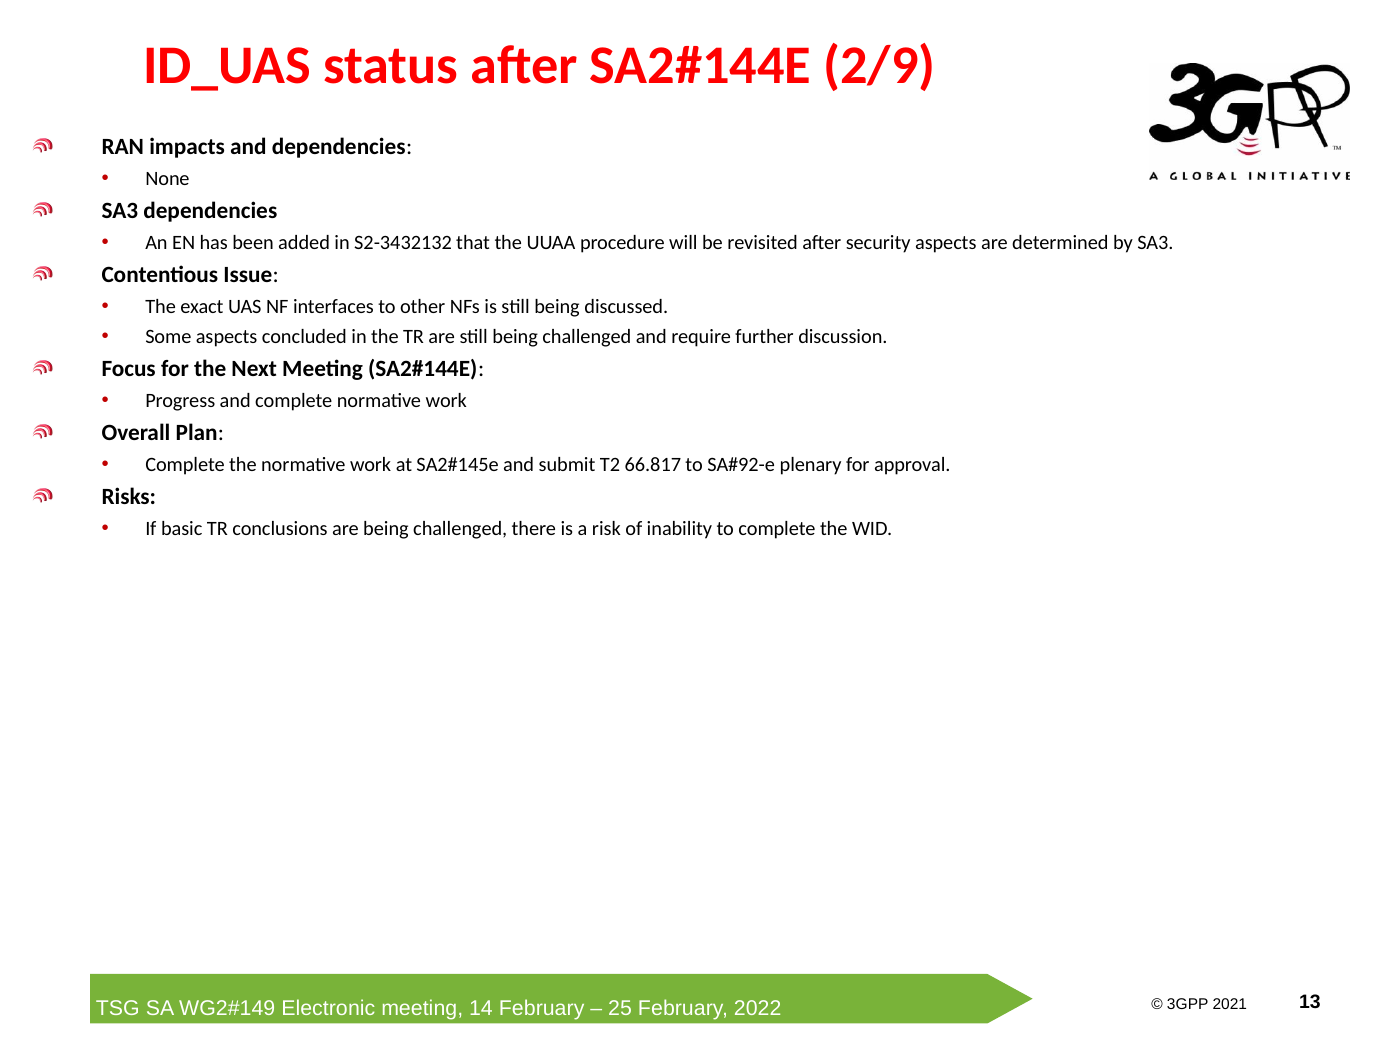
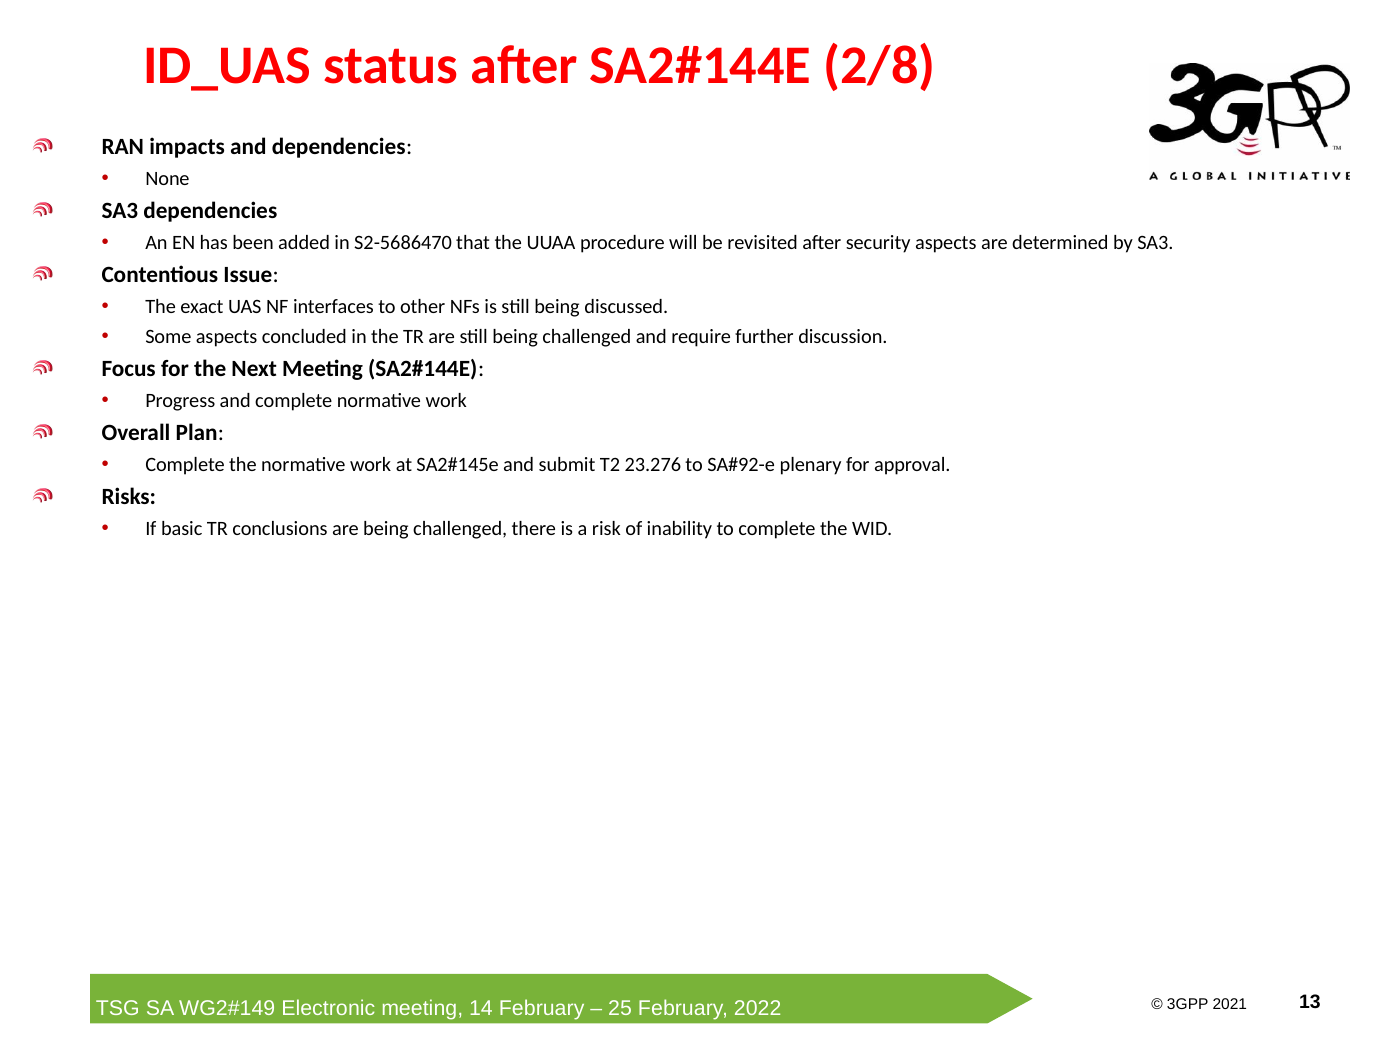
2/9: 2/9 -> 2/8 (879, 66)
S2-3432132: S2-3432132 -> S2-5686470 (403, 243)
66.817: 66.817 -> 23.276 (653, 465)
